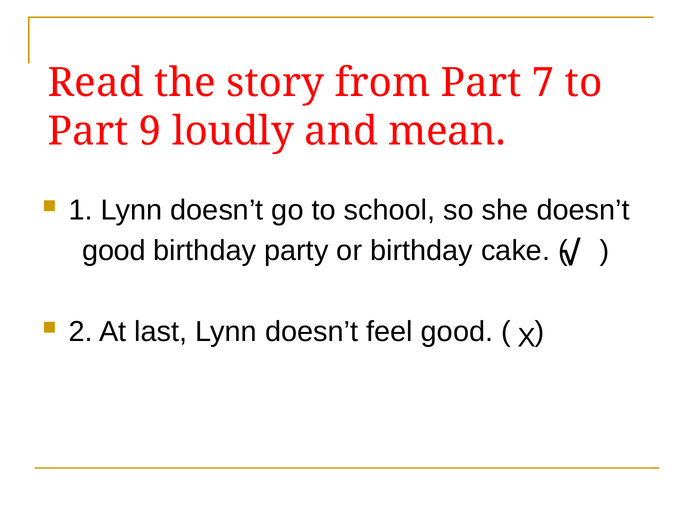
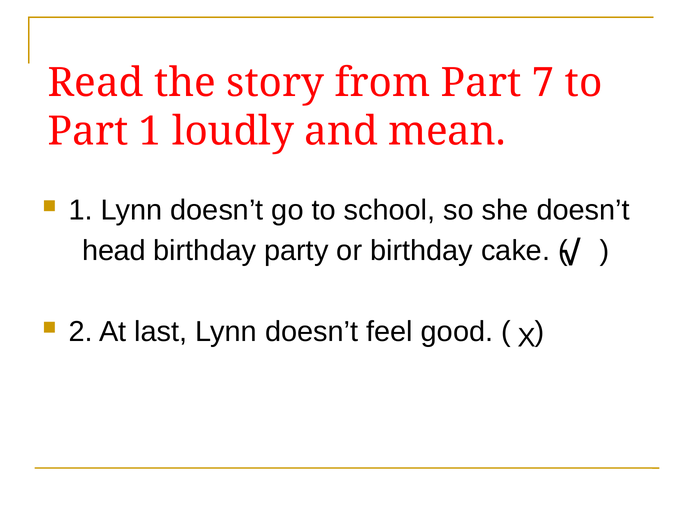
Part 9: 9 -> 1 (150, 132)
good: good -> head (114, 251)
